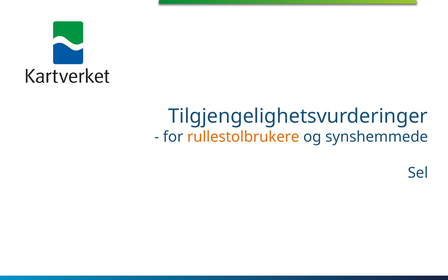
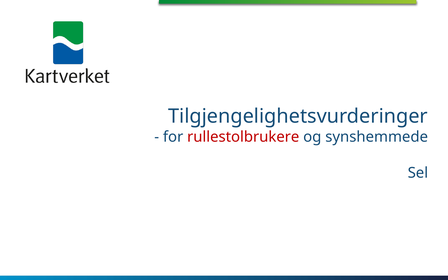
rullestolbrukere colour: orange -> red (243, 137)
